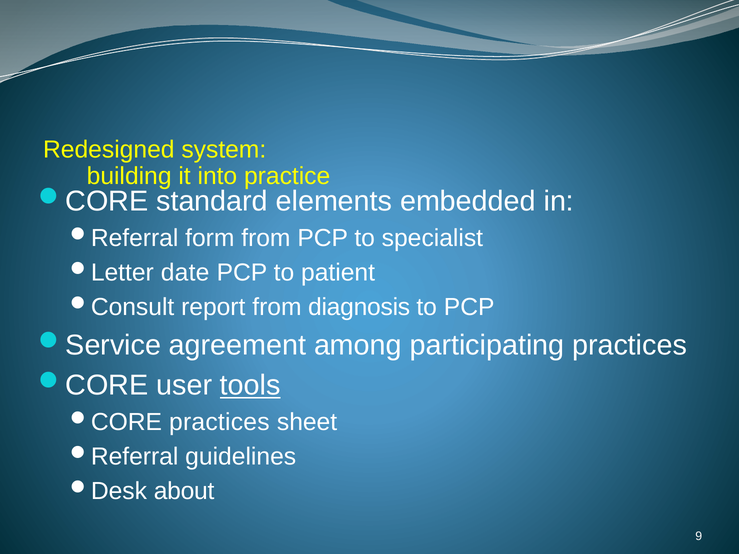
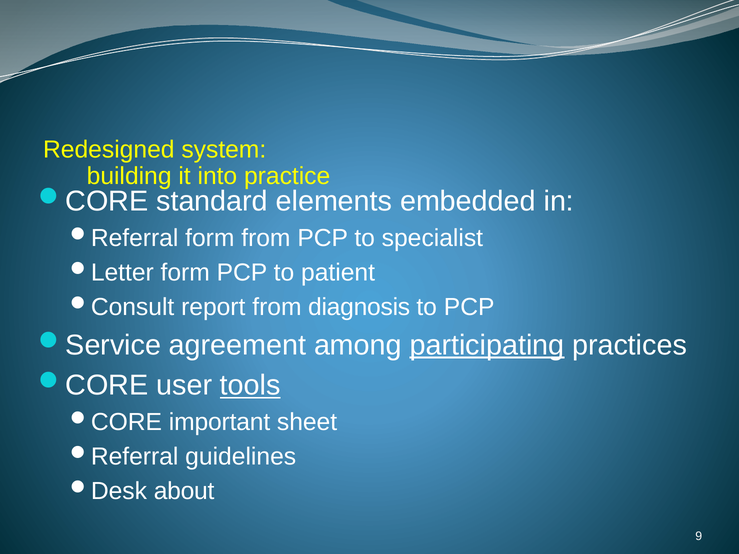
date: date -> form (185, 273)
participating underline: none -> present (487, 345)
practices: practices -> important (220, 422)
